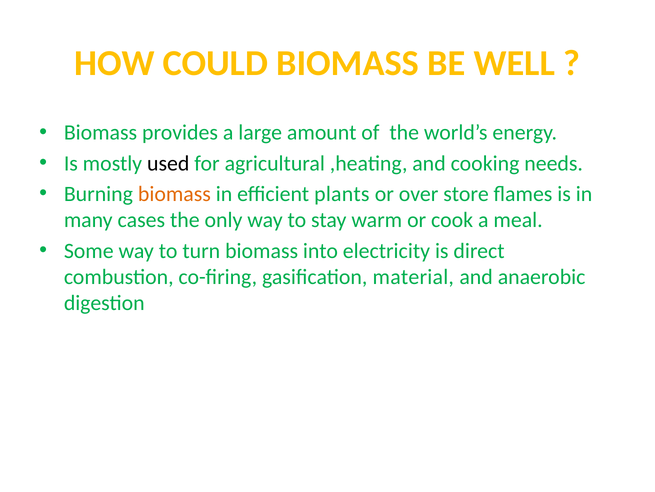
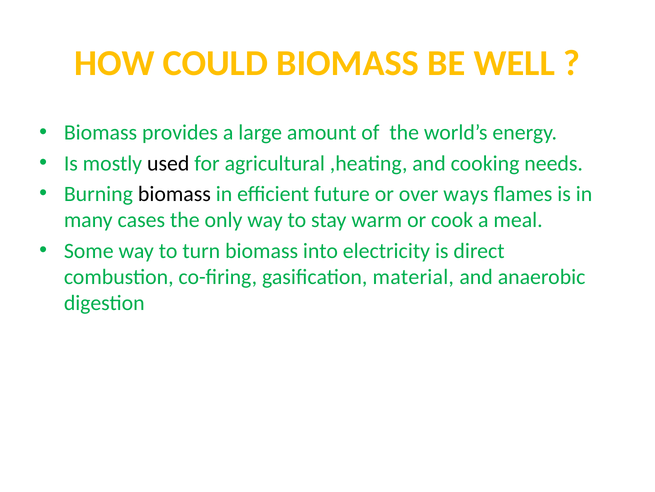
biomass colour: orange -> black (174, 194)
plants: plants -> future (342, 194)
store: store -> ways (466, 194)
